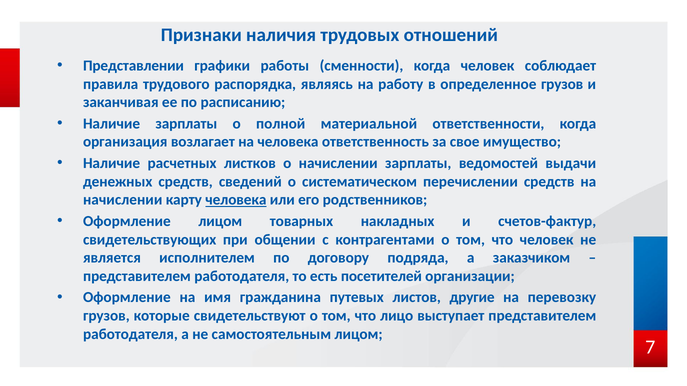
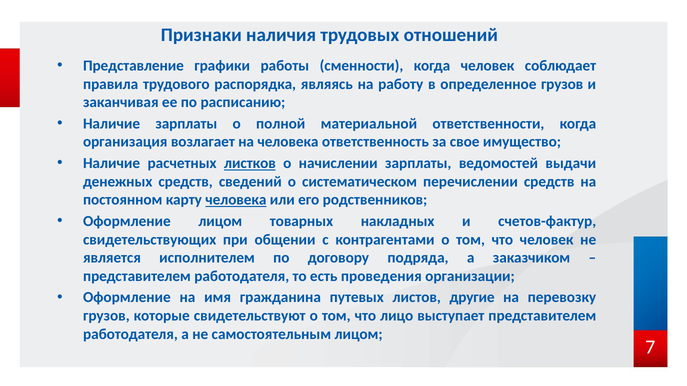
Представлении: Представлении -> Представление (133, 66)
листков underline: none -> present (250, 163)
начислении: начислении -> постоянном (123, 200)
посетителей: посетителей -> проведения (381, 276)
